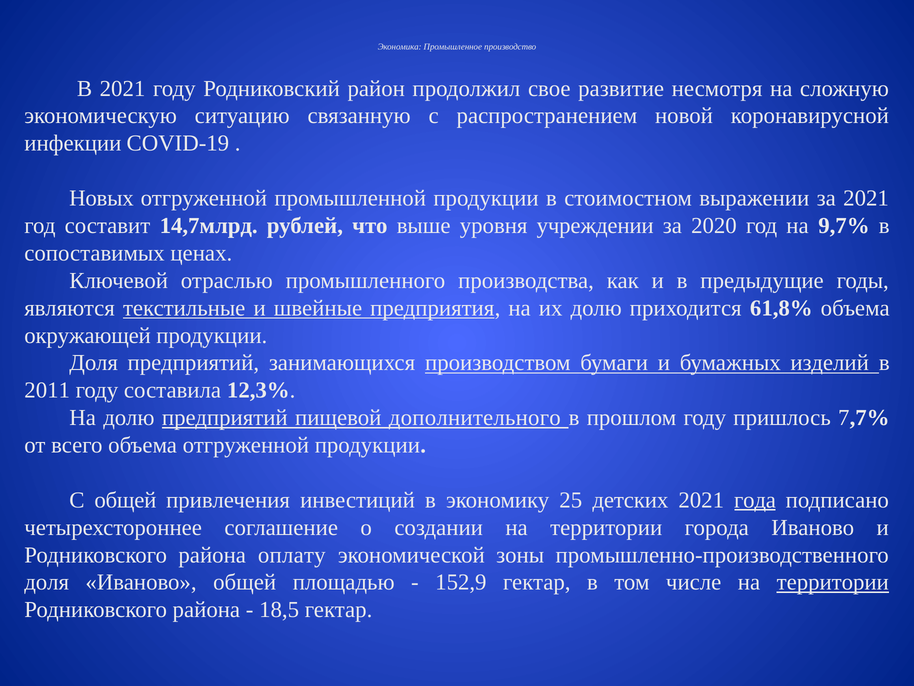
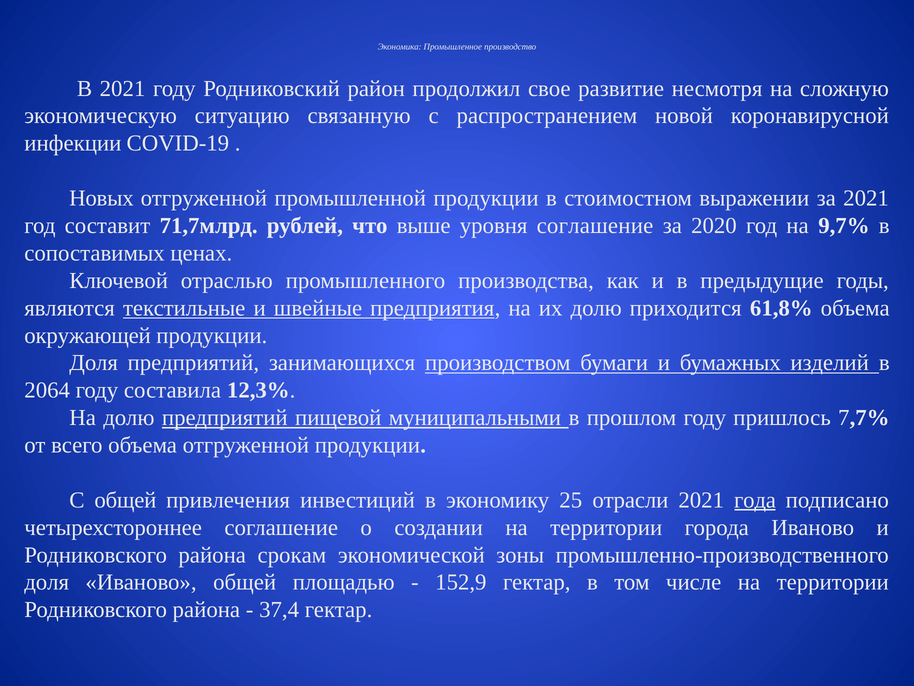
14,7млрд: 14,7млрд -> 71,7млрд (209, 226)
уровня учреждении: учреждении -> соглашение (595, 226)
2011: 2011 -> 2064 (47, 390)
дополнительного: дополнительного -> муниципальными (475, 417)
детских: детских -> отрасли (630, 500)
оплату: оплату -> срокам (292, 555)
территории underline: present -> none (833, 582)
18,5: 18,5 -> 37,4 (279, 609)
